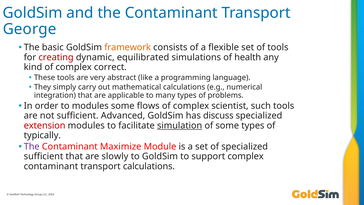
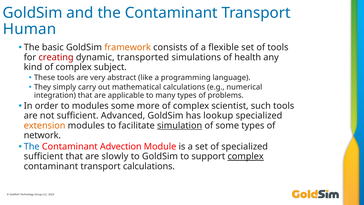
George: George -> Human (30, 29)
equilibrated: equilibrated -> transported (143, 57)
correct: correct -> subject (110, 67)
flows: flows -> more (148, 106)
discuss: discuss -> lookup (218, 116)
extension colour: red -> orange (45, 125)
typically: typically -> network (42, 135)
The colour: purple -> blue (32, 146)
Maximize: Maximize -> Advection (121, 146)
complex underline: none -> present (246, 156)
